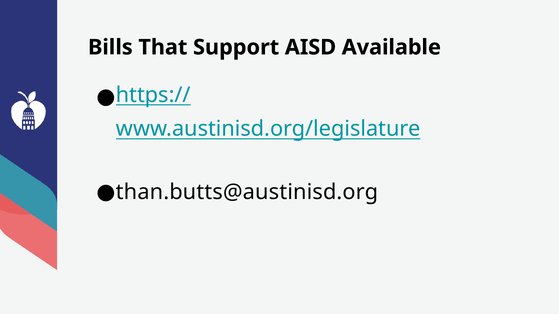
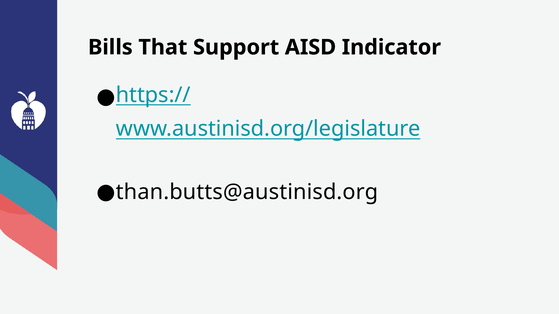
Available: Available -> Indicator (391, 47)
